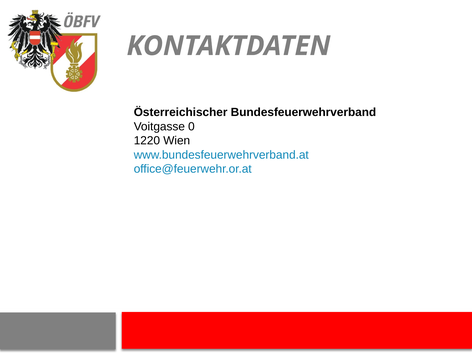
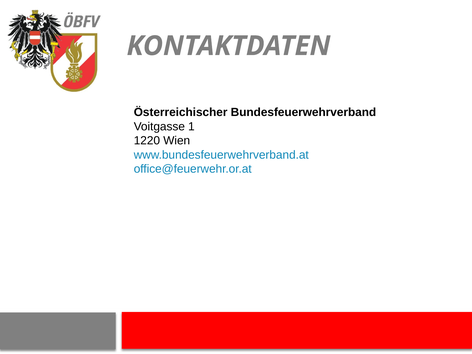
0: 0 -> 1 (191, 127)
